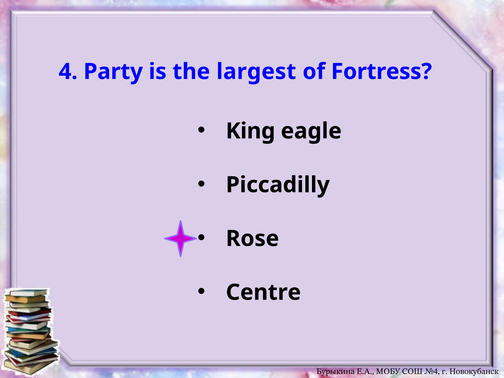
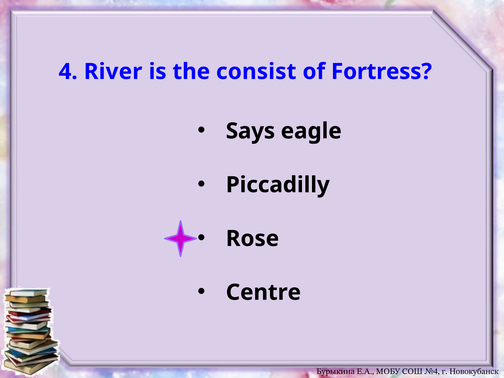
Party: Party -> River (113, 72)
largest: largest -> consist (256, 72)
King: King -> Says (250, 131)
